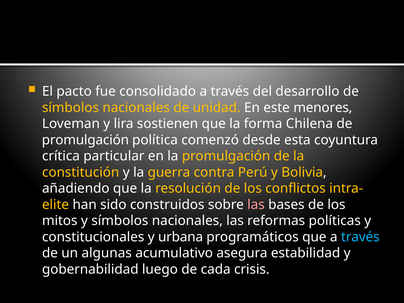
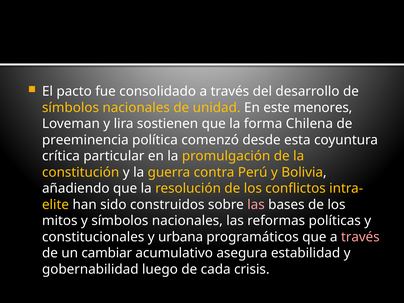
promulgación: promulgación -> preeminencia (85, 140)
través colour: light blue -> pink (360, 237)
algunas: algunas -> cambiar (107, 253)
